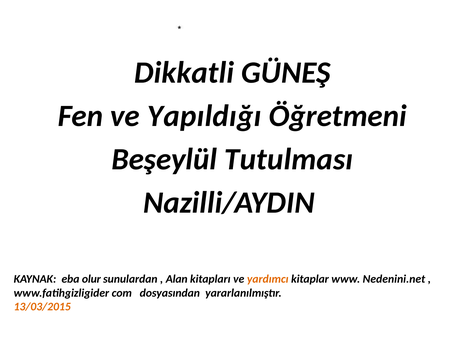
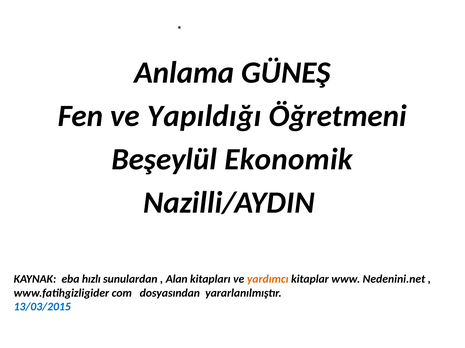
Dikkatli: Dikkatli -> Anlama (184, 73)
Tutulması: Tutulması -> Ekonomik (289, 160)
olur: olur -> hızlı (91, 280)
13/03/2015 colour: orange -> blue (42, 307)
